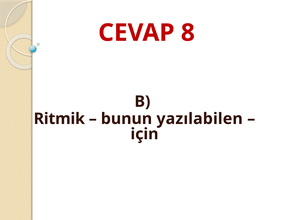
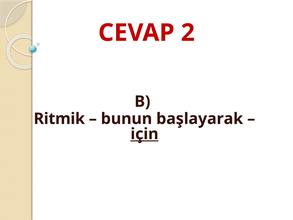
8: 8 -> 2 (188, 33)
yazılabilen: yazılabilen -> başlayarak (200, 119)
için underline: none -> present (144, 134)
